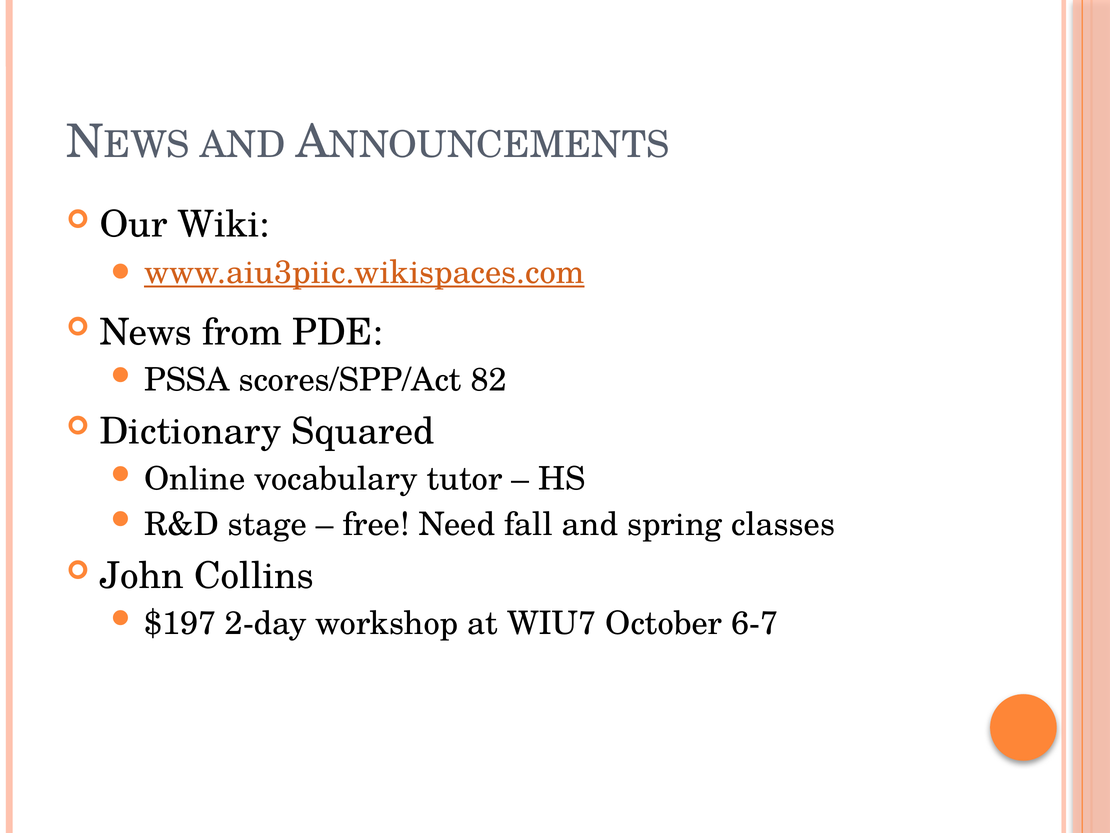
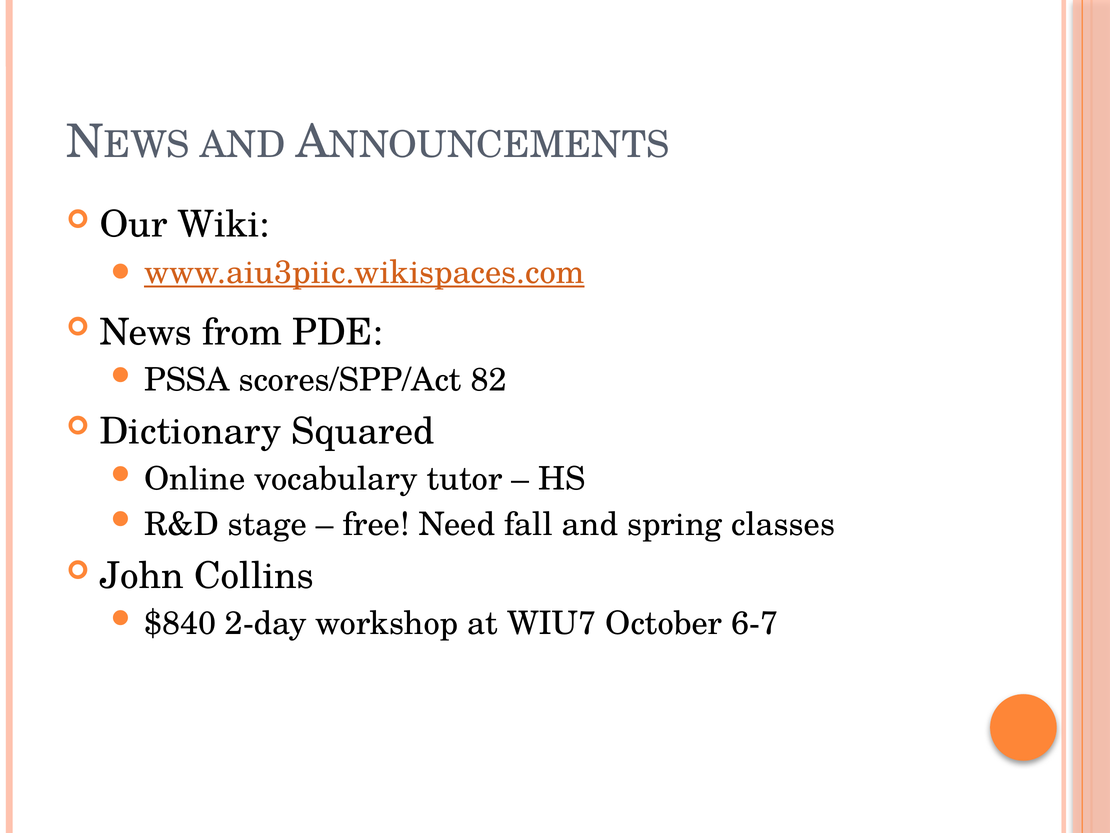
$197: $197 -> $840 (180, 623)
